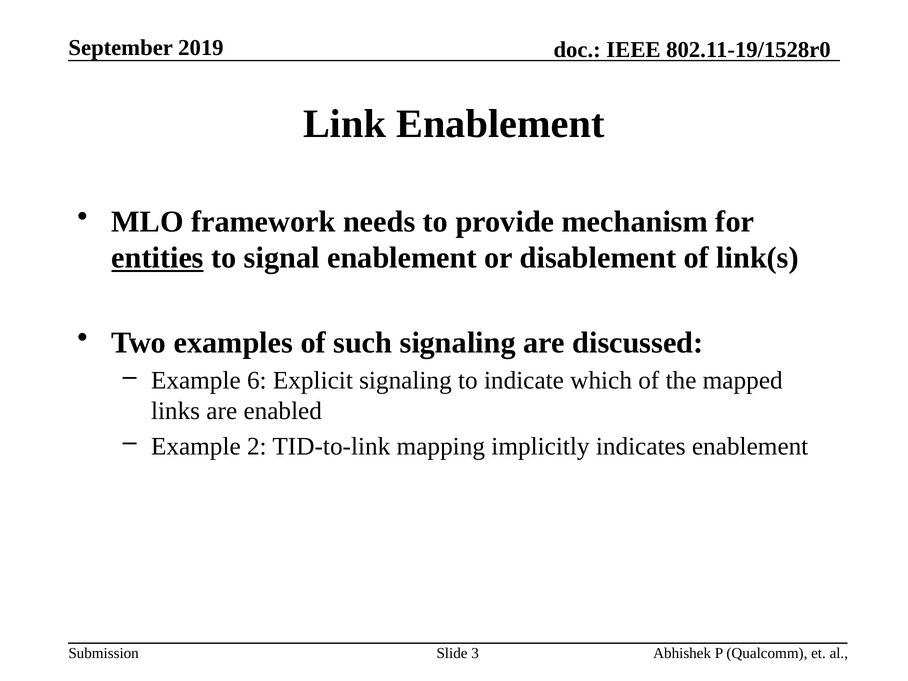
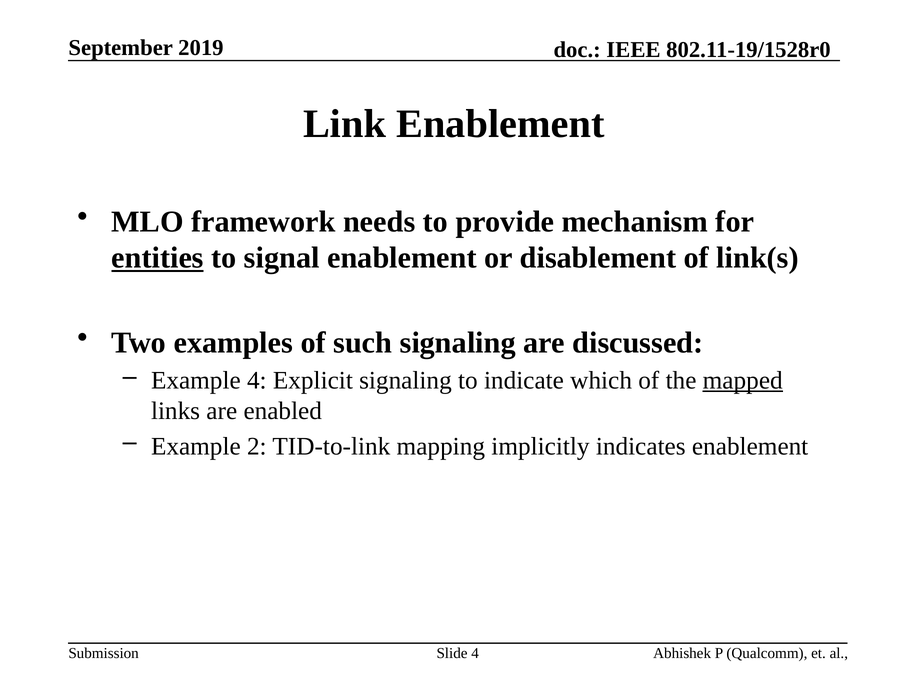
Example 6: 6 -> 4 (257, 381)
mapped underline: none -> present (743, 381)
Slide 3: 3 -> 4 (475, 653)
